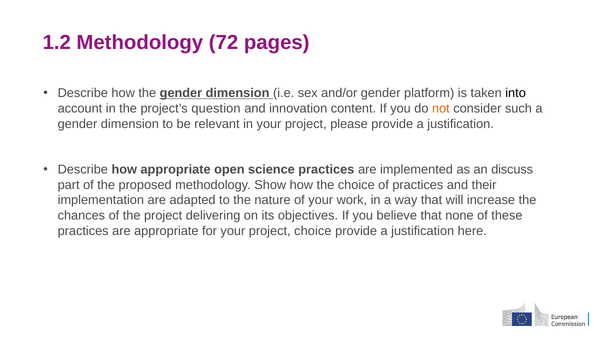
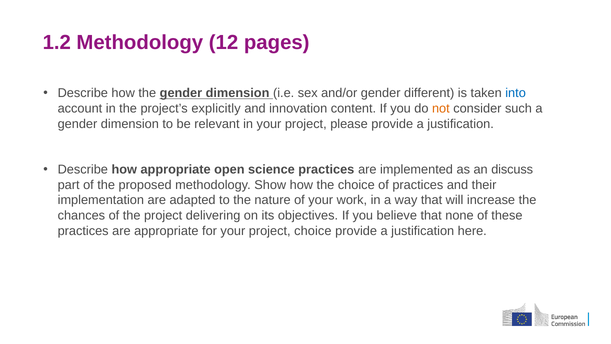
72: 72 -> 12 (224, 43)
platform: platform -> different (429, 93)
into colour: black -> blue (516, 93)
question: question -> explicitly (216, 108)
